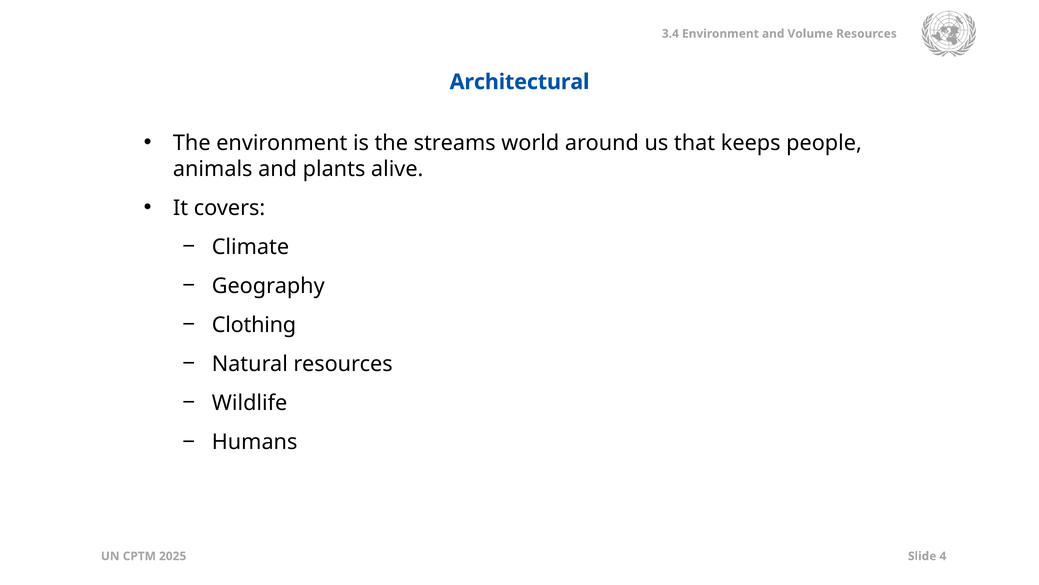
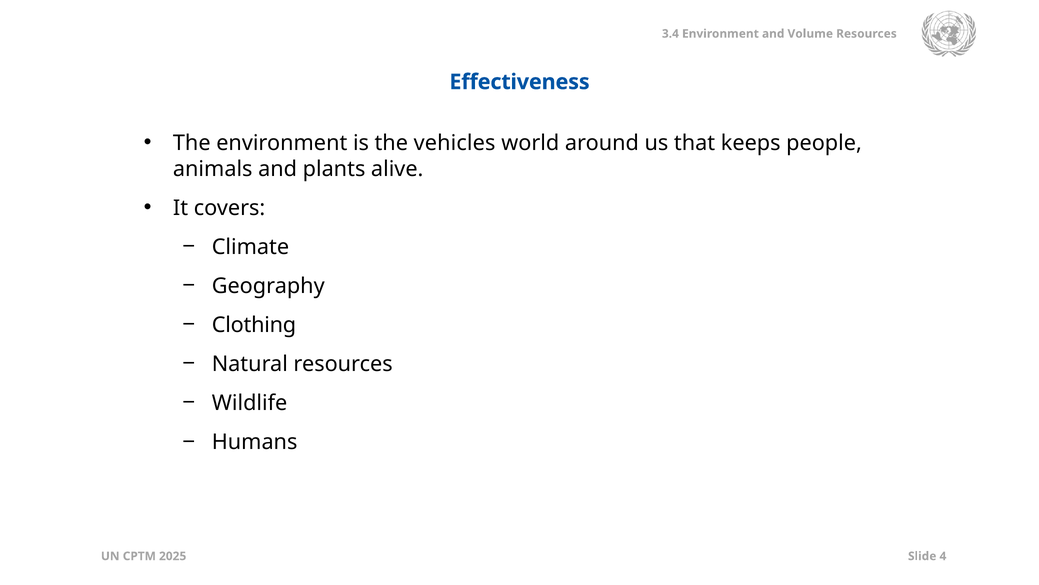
Architectural: Architectural -> Effectiveness (520, 82)
streams: streams -> vehicles (455, 143)
